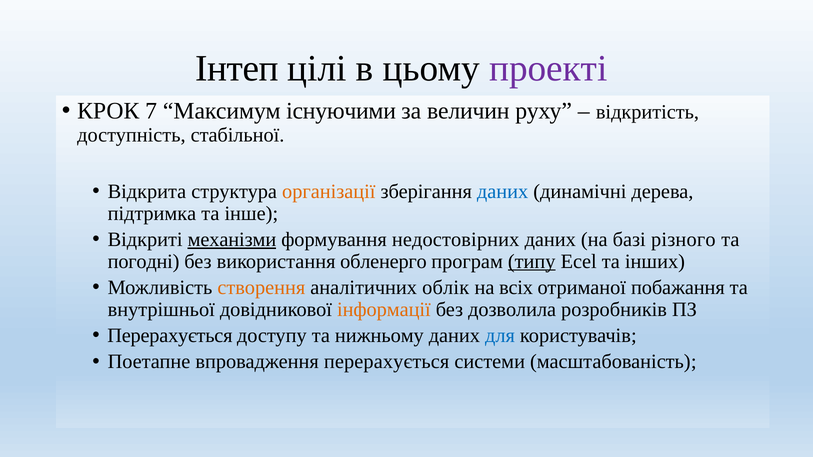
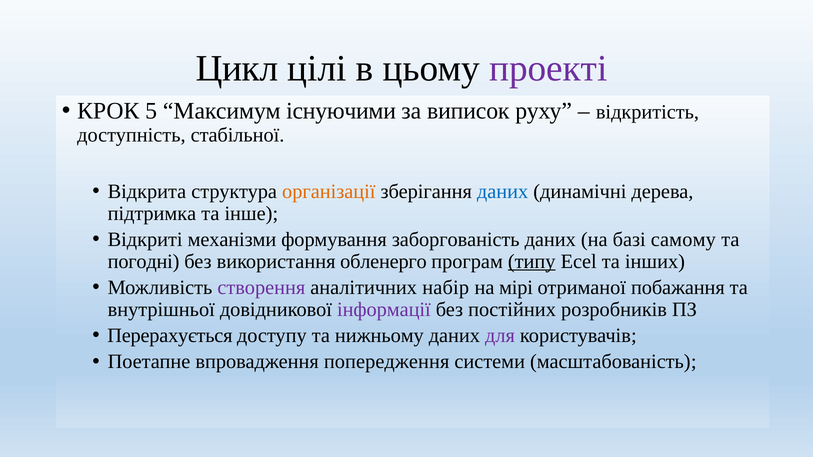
Інтеп: Інтеп -> Цикл (237, 68)
7: 7 -> 5 (151, 111)
величин: величин -> виписок (468, 111)
механізми underline: present -> none (232, 240)
недостовірних: недостовірних -> заборгованість (456, 240)
різного: різного -> самому (683, 240)
створення colour: orange -> purple (261, 288)
облік: облік -> набір (446, 288)
всіх: всіх -> мірі (516, 288)
інформації colour: orange -> purple (384, 310)
дозволила: дозволила -> постійних (512, 310)
для colour: blue -> purple (500, 336)
впровадження перерахується: перерахується -> попередження (387, 362)
